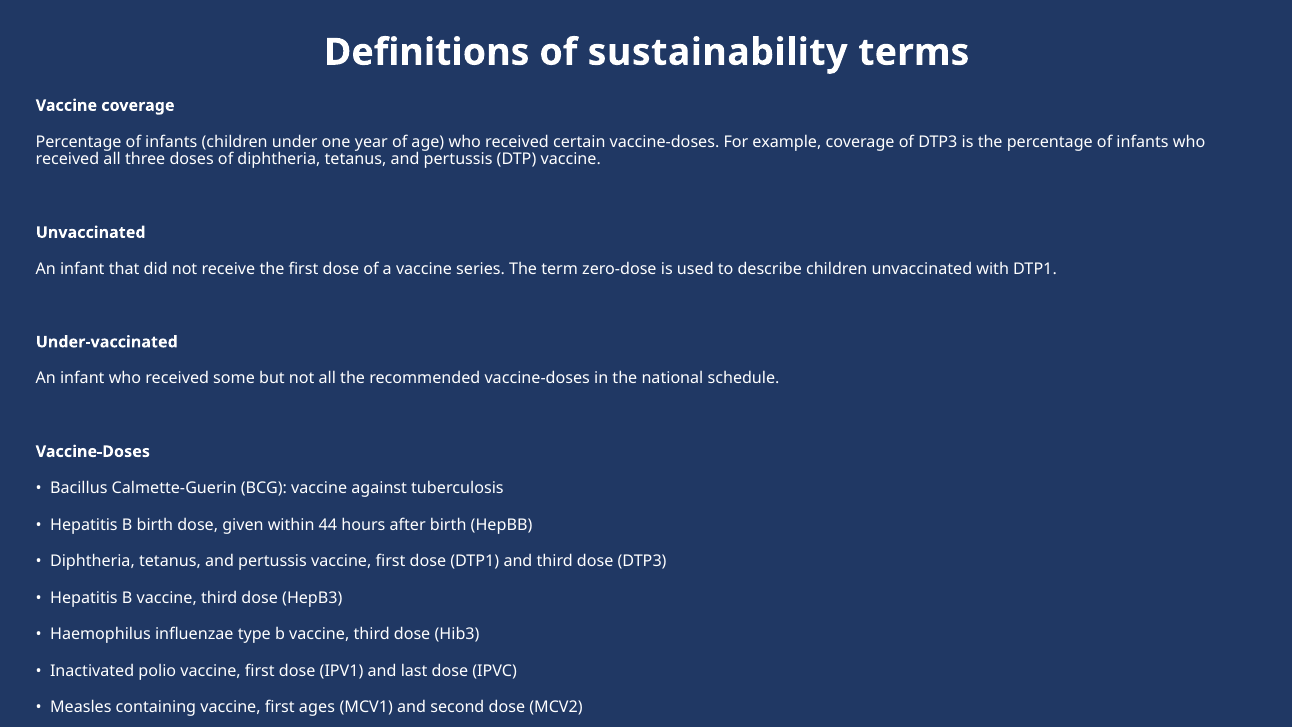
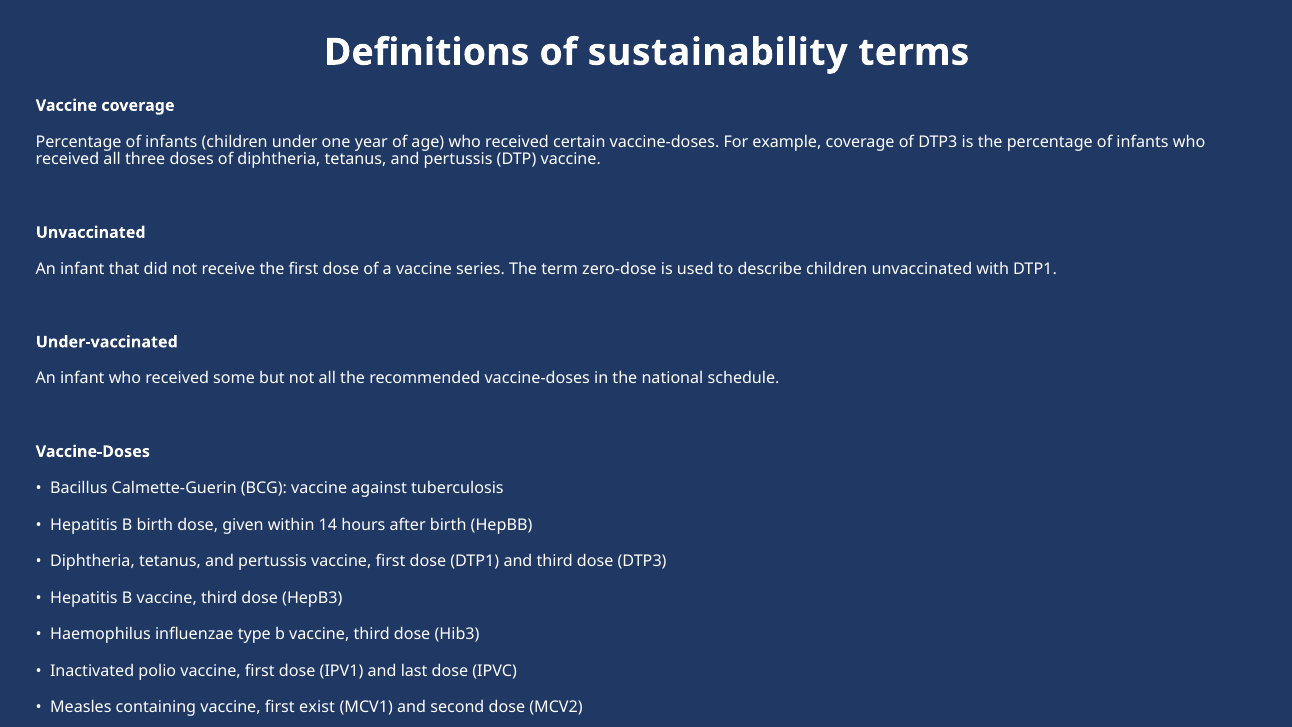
44: 44 -> 14 (328, 524)
ages: ages -> exist (317, 707)
